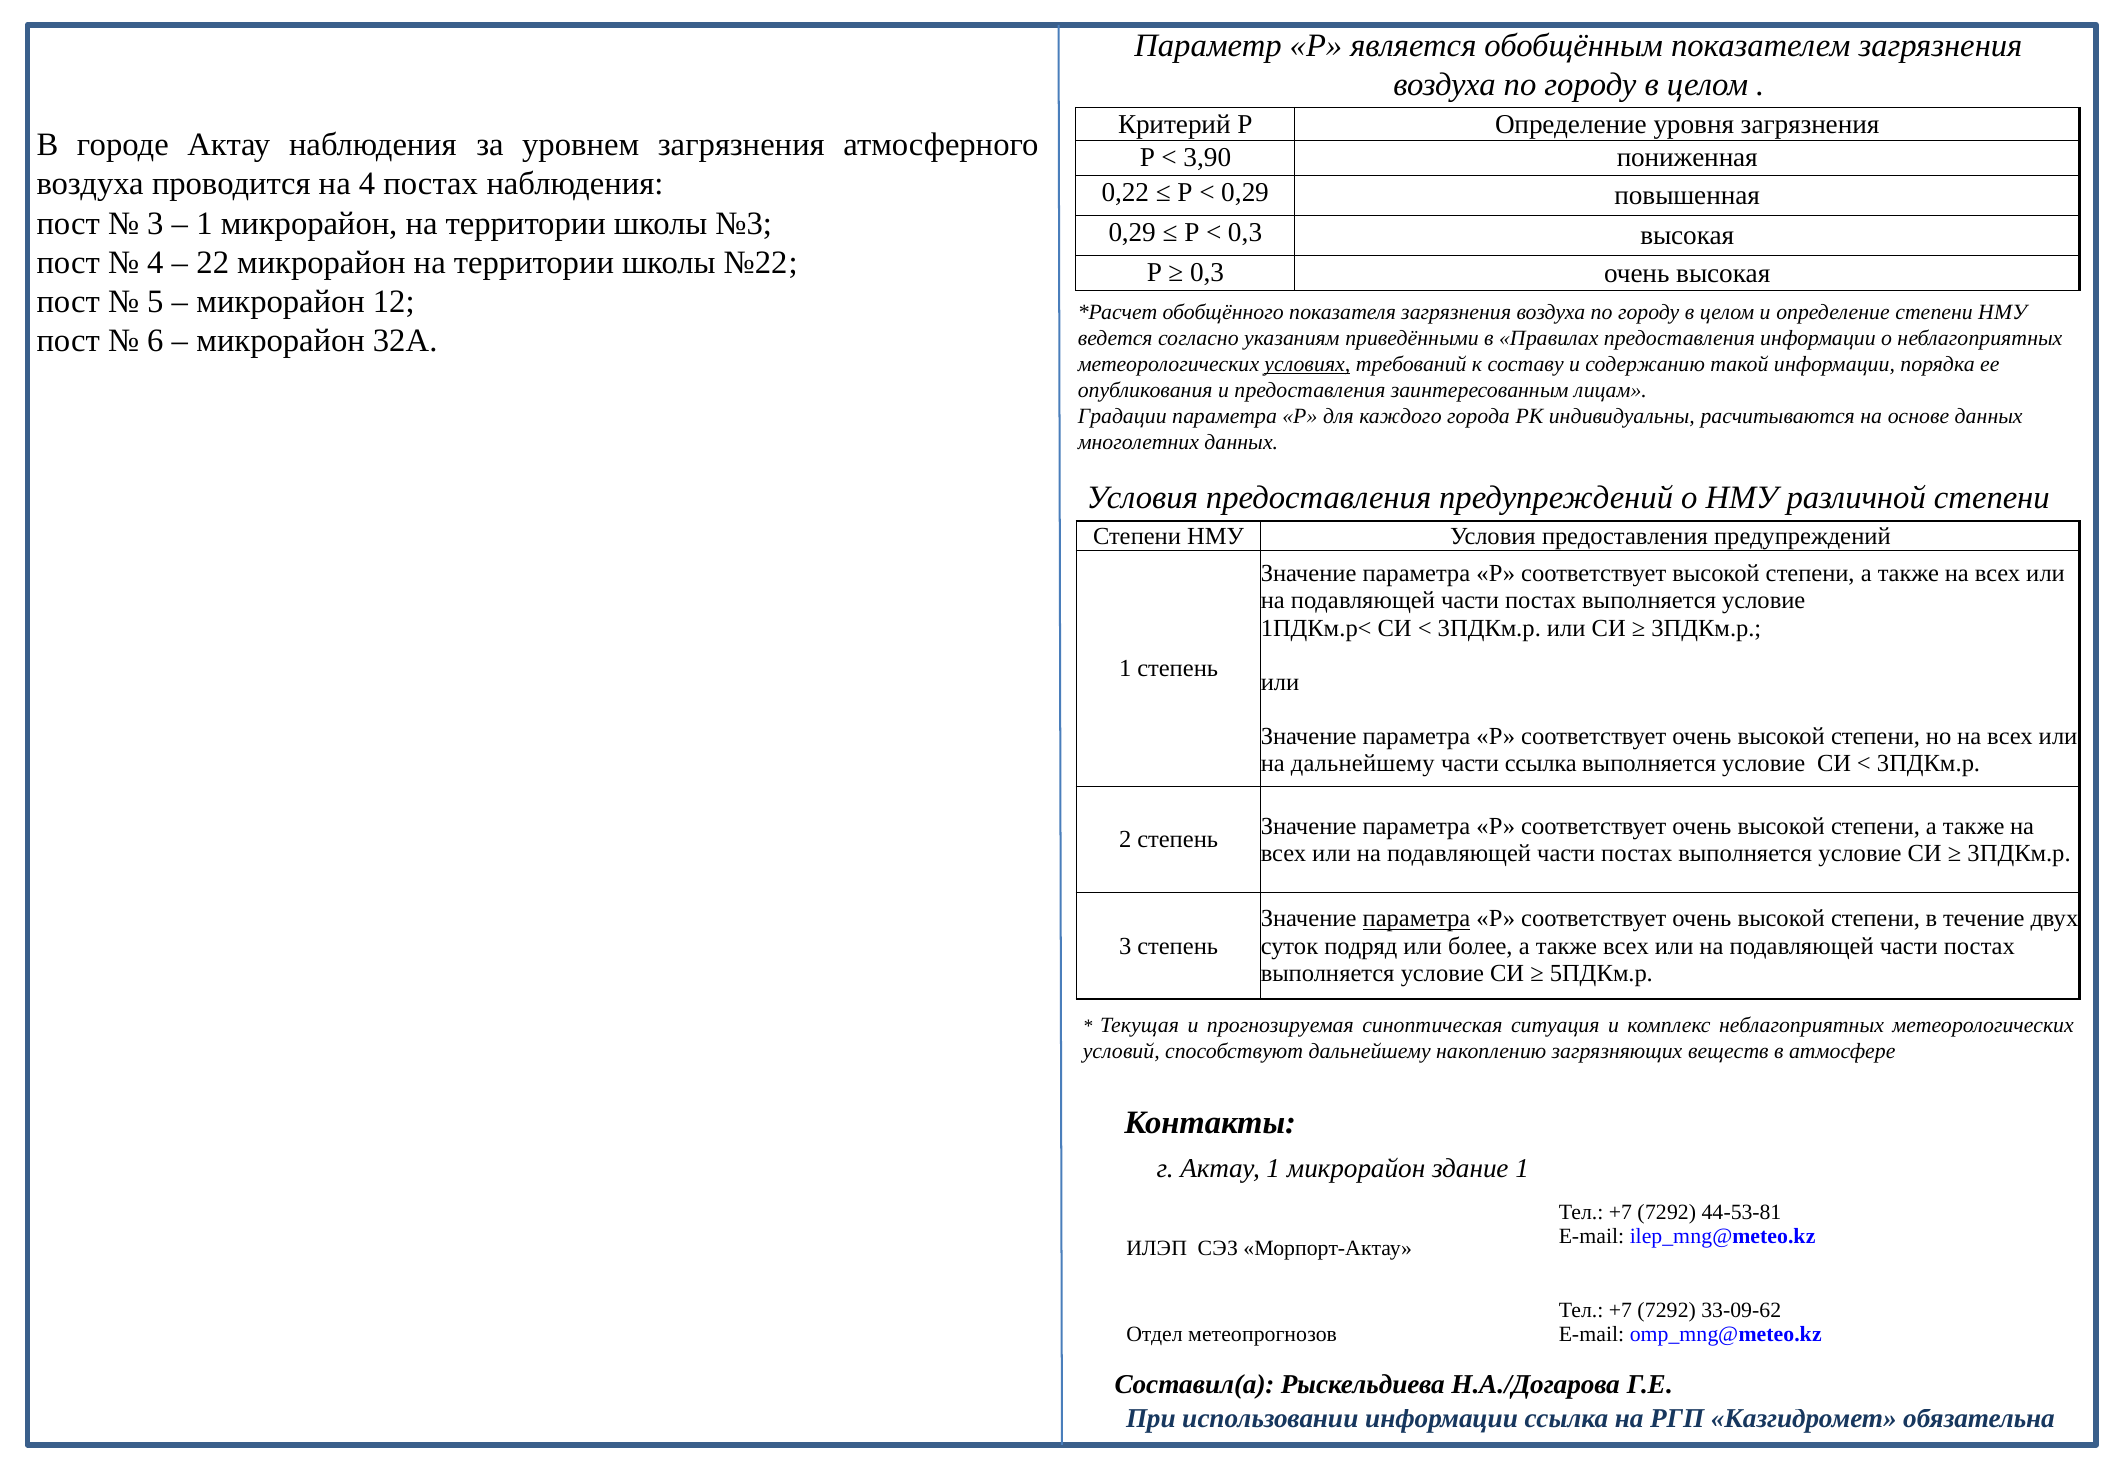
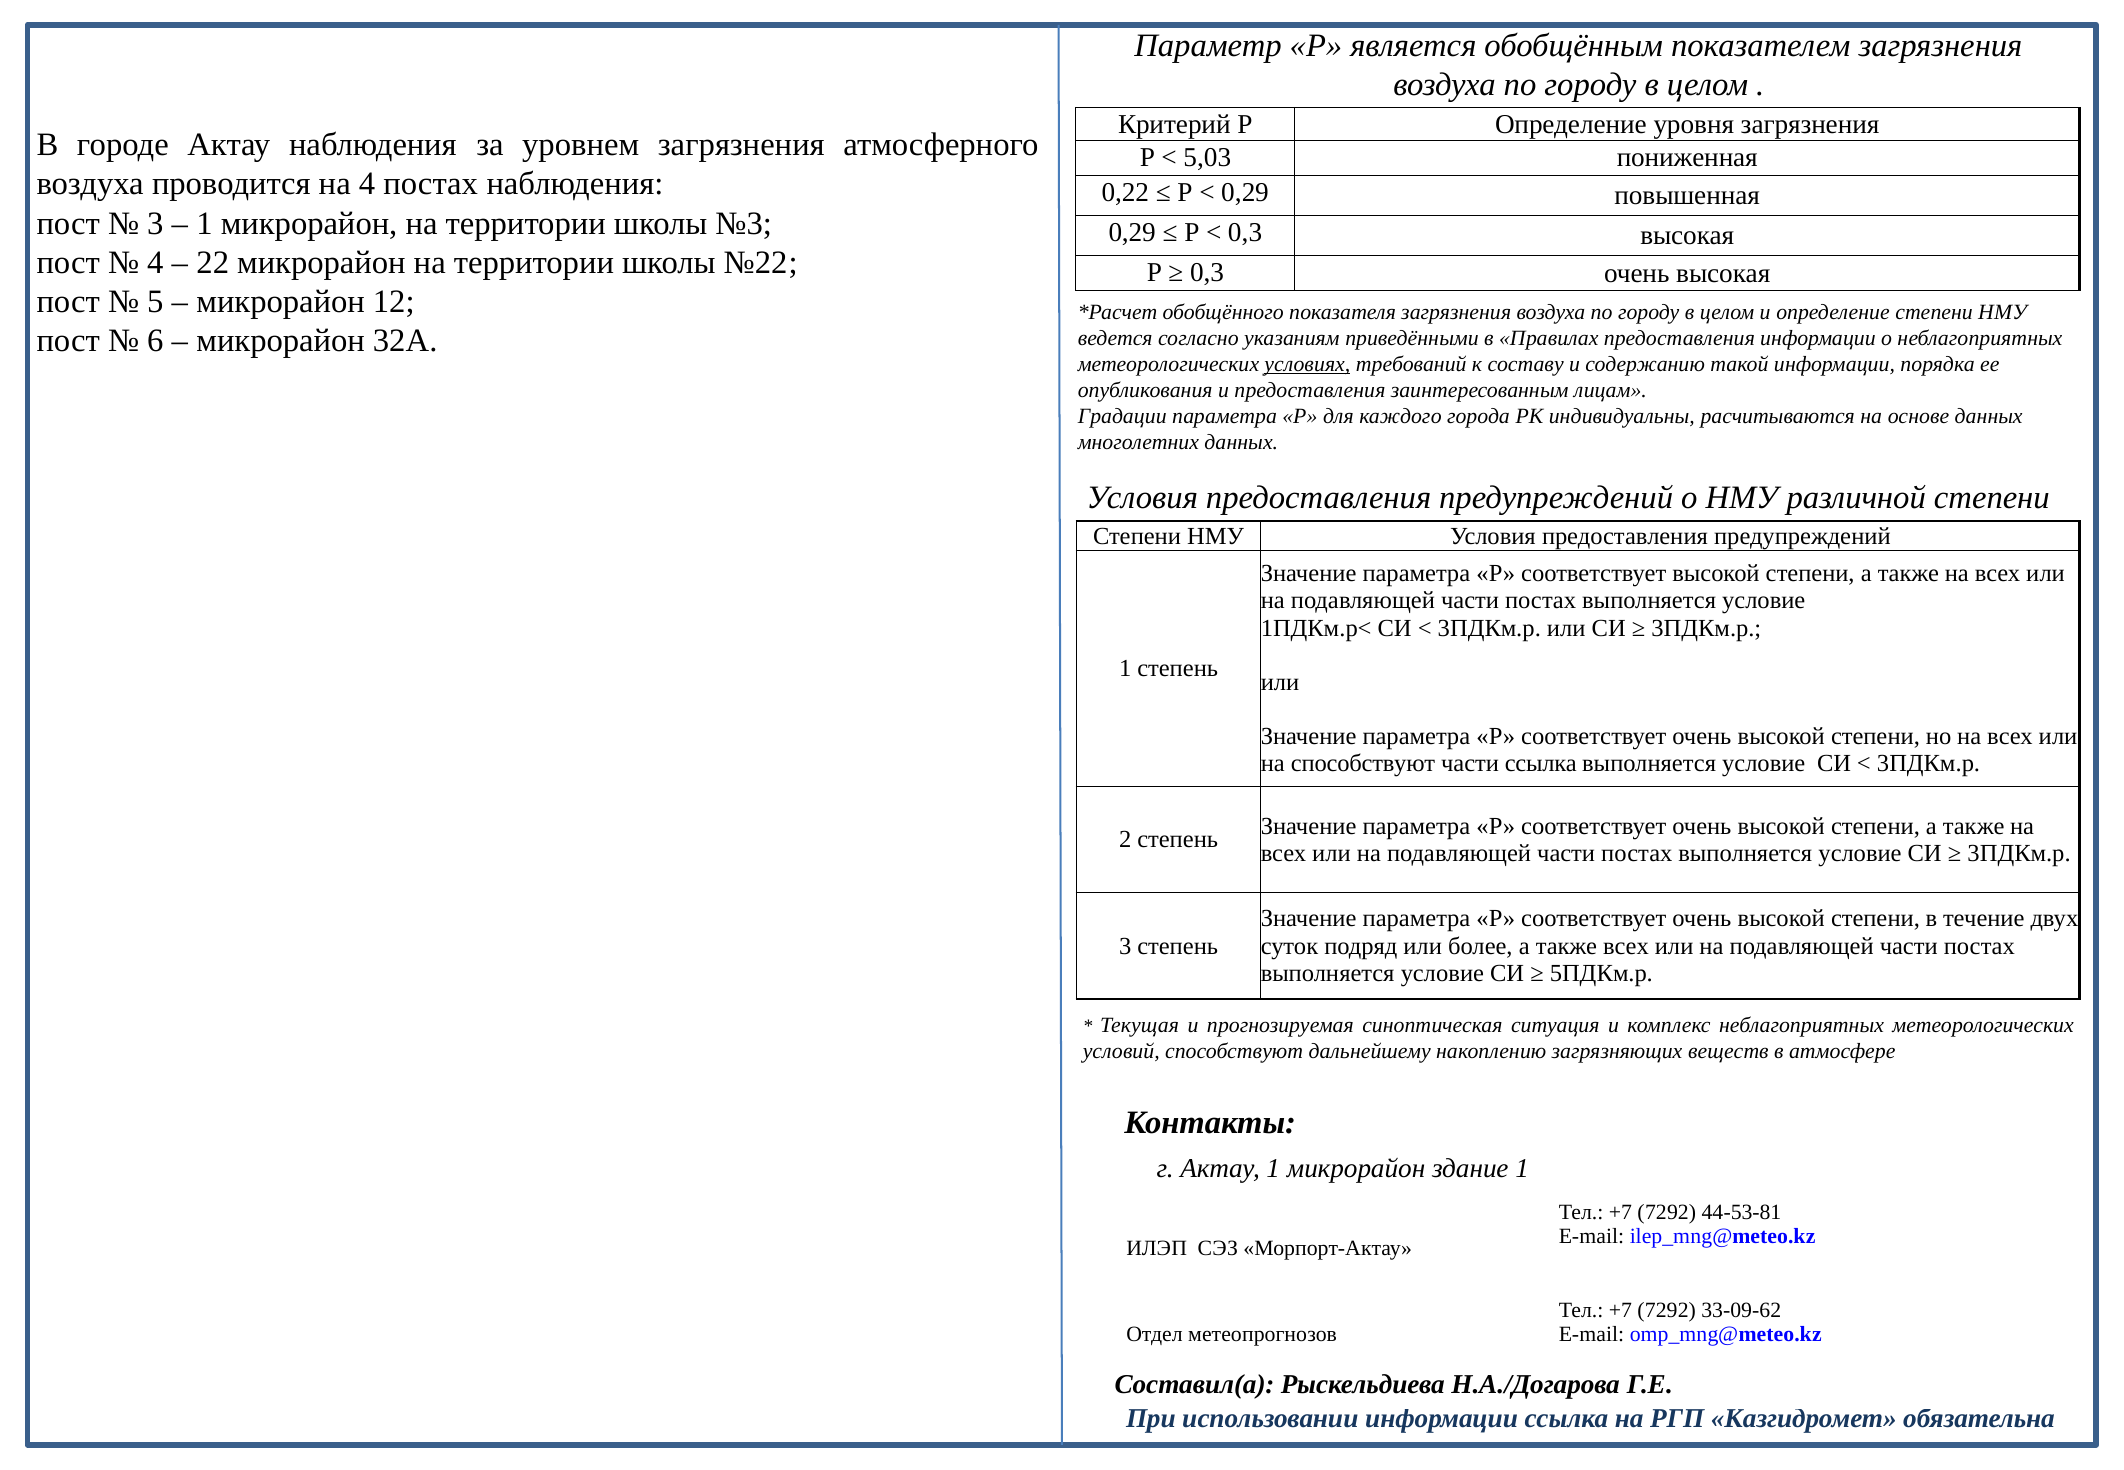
3,90: 3,90 -> 5,03 (1207, 158)
на дальнейшему: дальнейшему -> способствуют (1363, 764)
параметра underline: present -> none (1416, 919)
